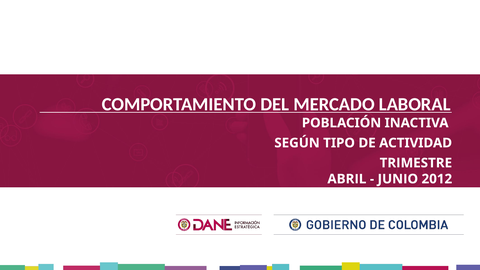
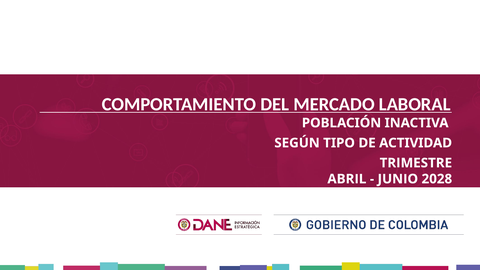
2012: 2012 -> 2028 (437, 179)
